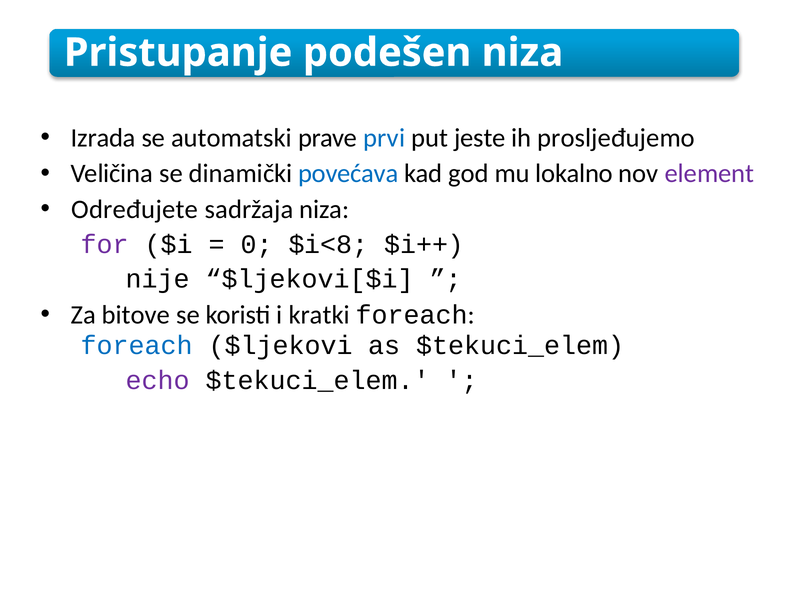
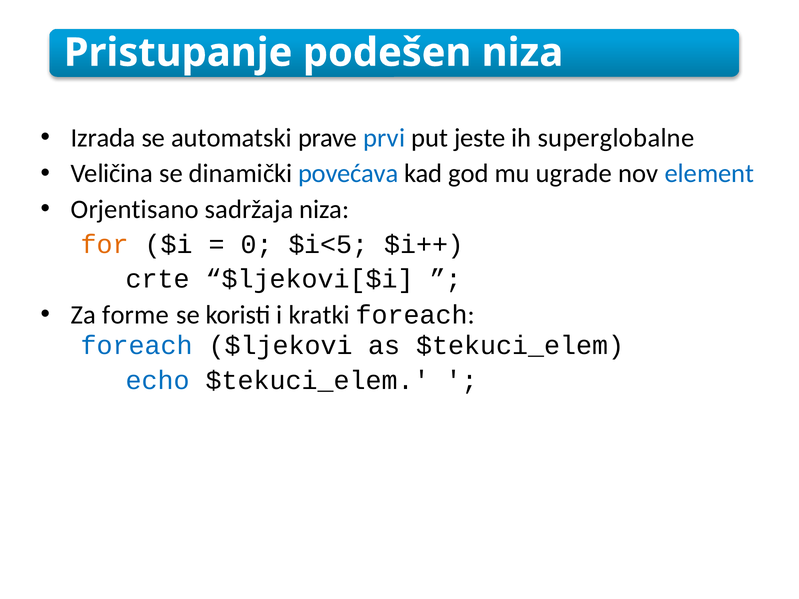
prosljeđujemo: prosljeđujemo -> superglobalne (616, 138)
lokalno: lokalno -> ugrade (574, 174)
element colour: purple -> blue (709, 174)
Određujete: Određujete -> Orjentisano (135, 209)
for colour: purple -> orange (105, 244)
$i<8: $i<8 -> $i<5 (328, 244)
nije: nije -> crte (158, 279)
bitove: bitove -> forme (136, 315)
echo colour: purple -> blue (158, 381)
